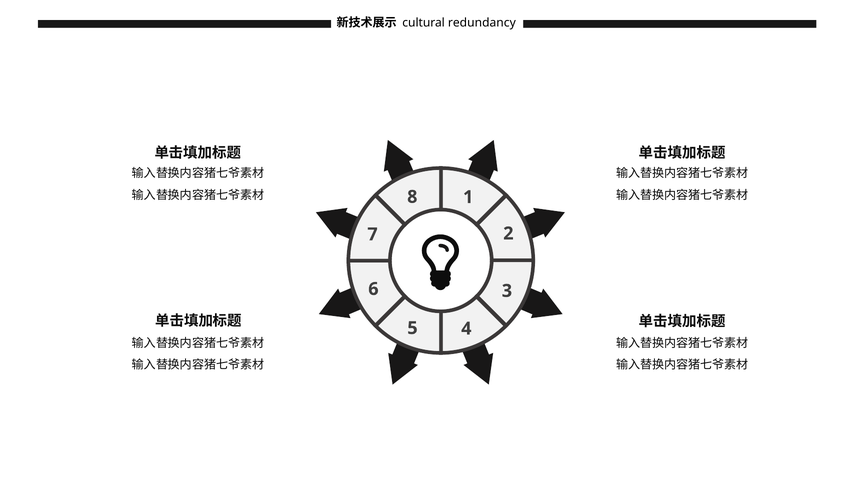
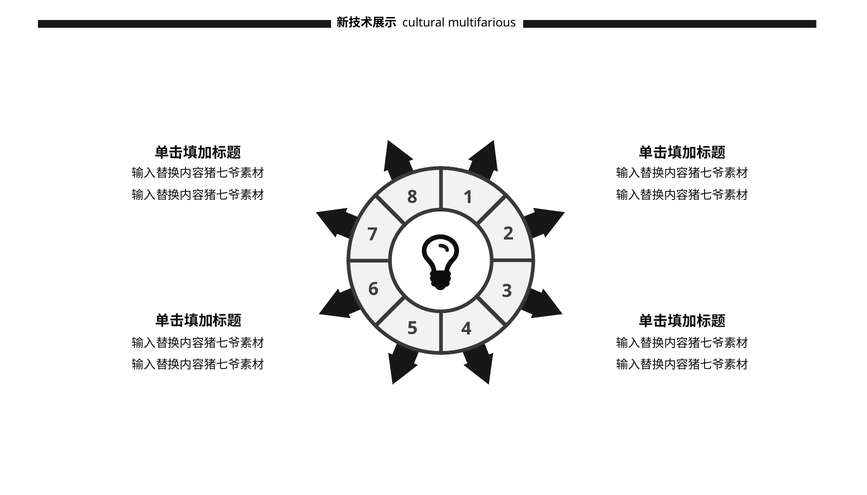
redundancy: redundancy -> multifarious (482, 23)
